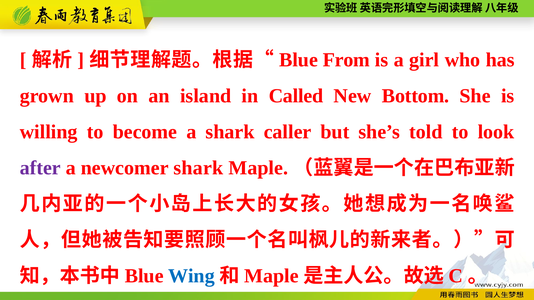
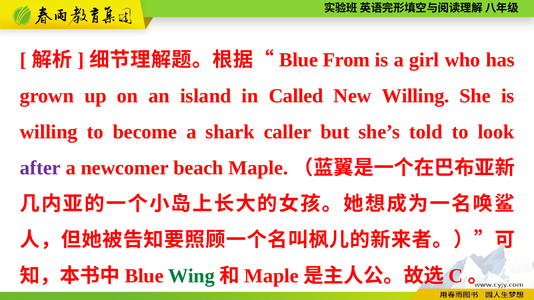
New Bottom: Bottom -> Willing (416, 96)
newcomer shark: shark -> beach (198, 168)
Wing colour: blue -> green (191, 276)
